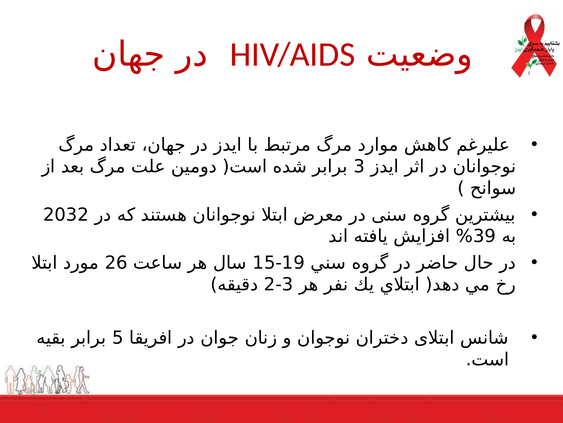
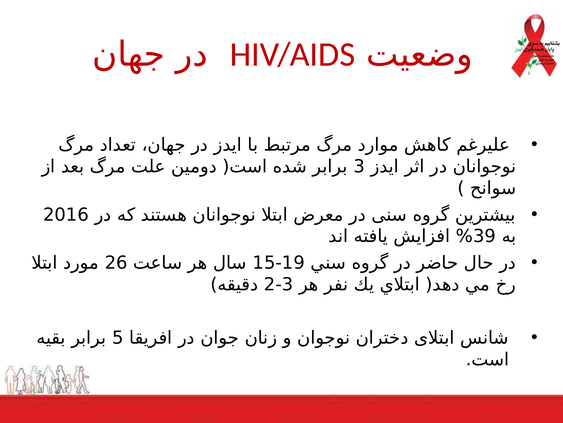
2032: 2032 -> 2016 (66, 214)
